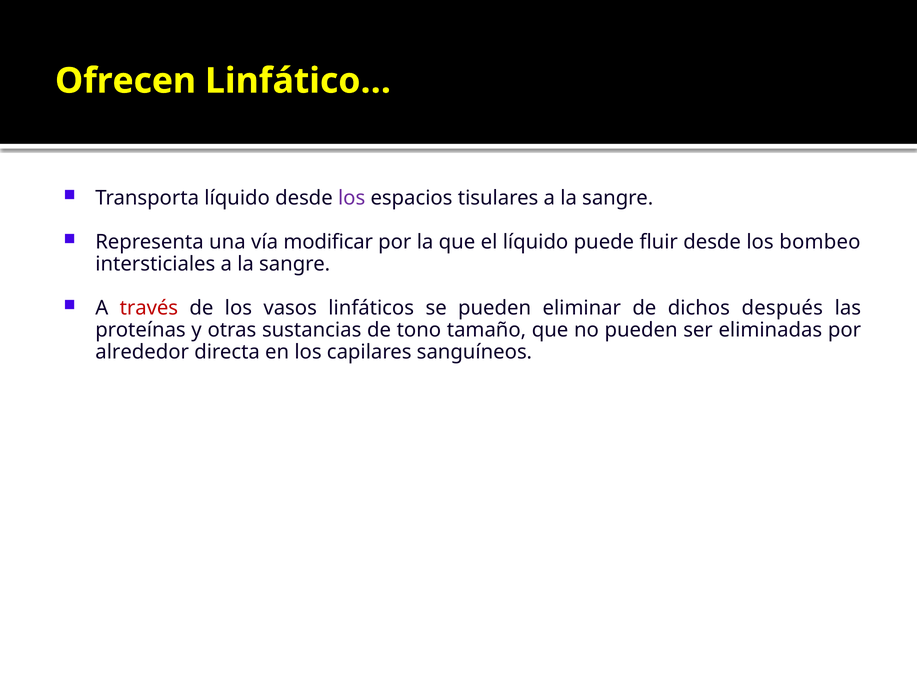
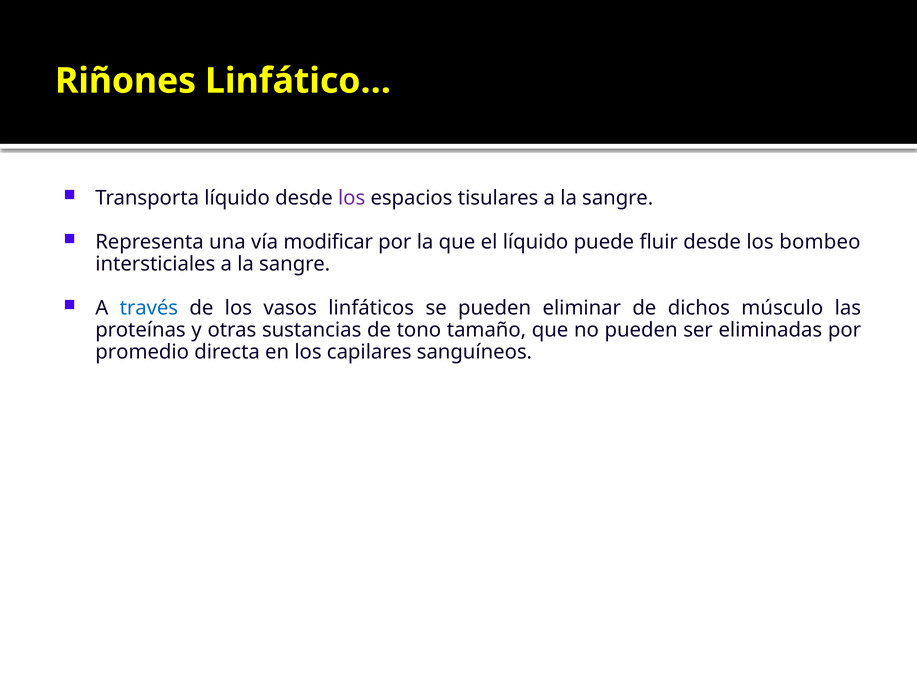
Ofrecen: Ofrecen -> Riñones (126, 81)
través colour: red -> blue (149, 308)
después: después -> músculo (782, 308)
alrededor: alrededor -> promedio (142, 352)
